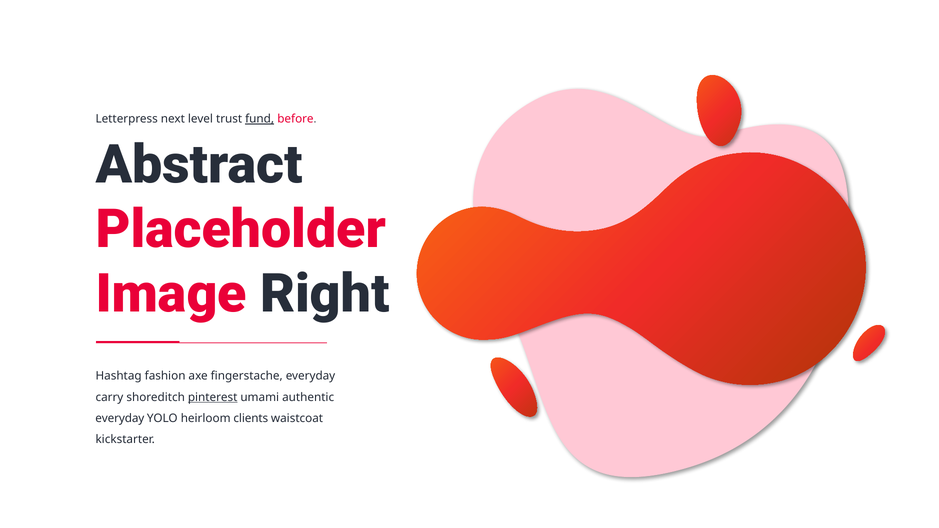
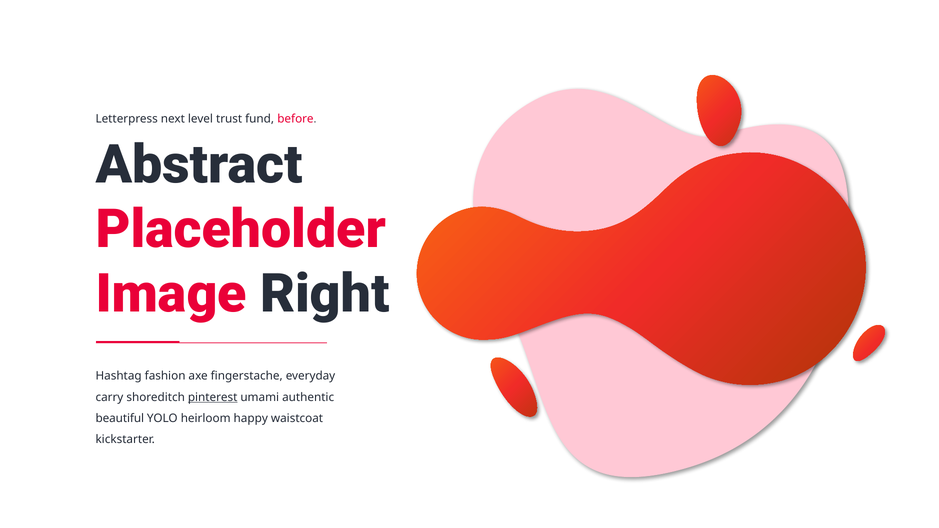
fund underline: present -> none (260, 119)
everyday: everyday -> beautiful (120, 418)
clients: clients -> happy (251, 418)
